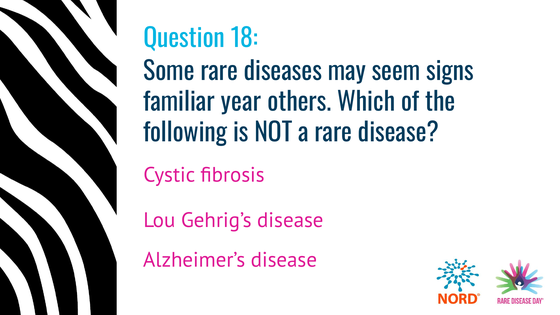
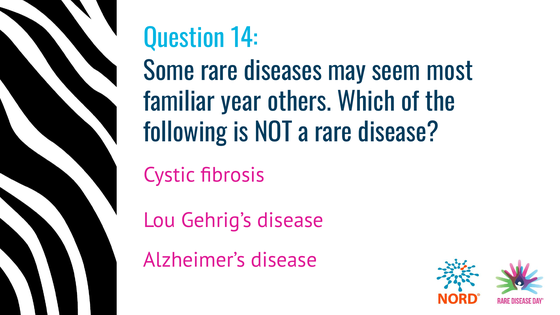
18: 18 -> 14 (244, 39)
signs: signs -> most (450, 72)
